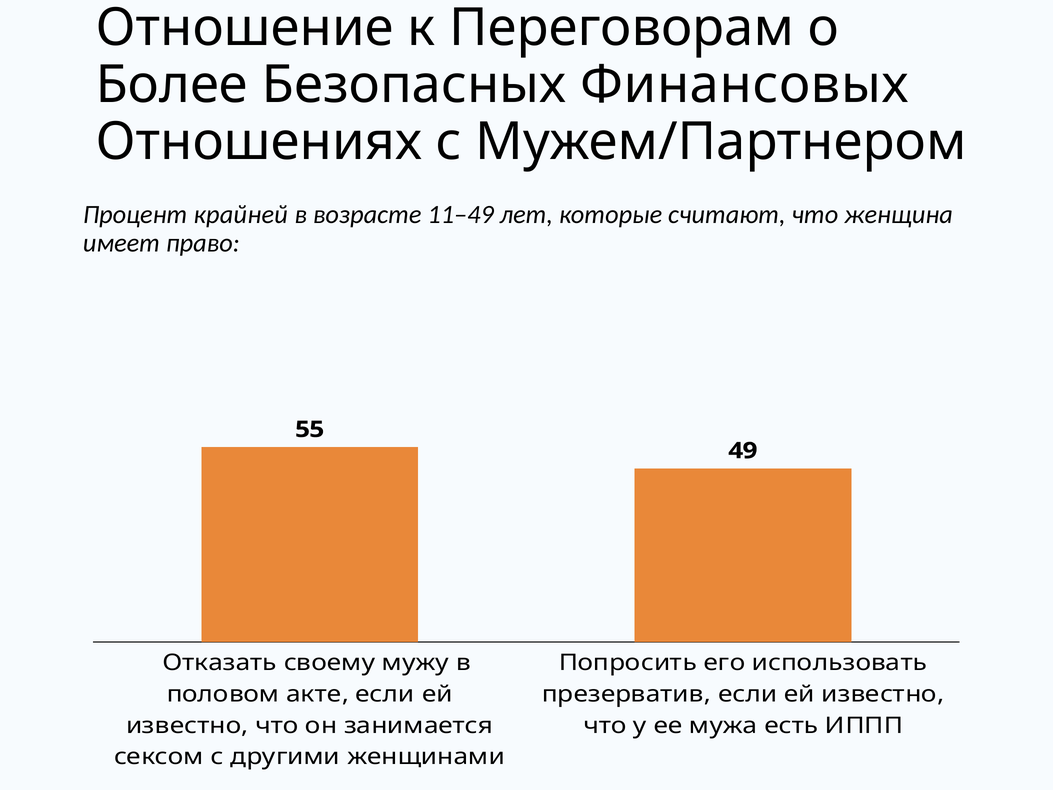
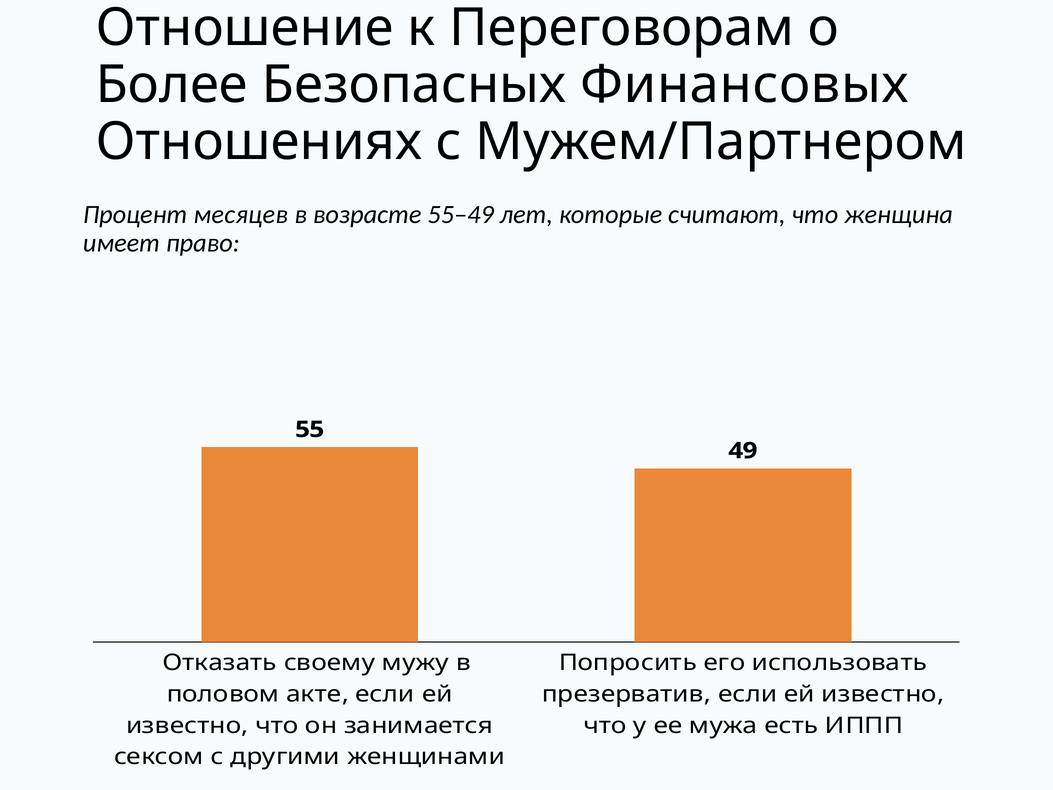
крайней: крайней -> месяцев (241, 215)
11–49: 11–49 -> 55–49 (461, 215)
